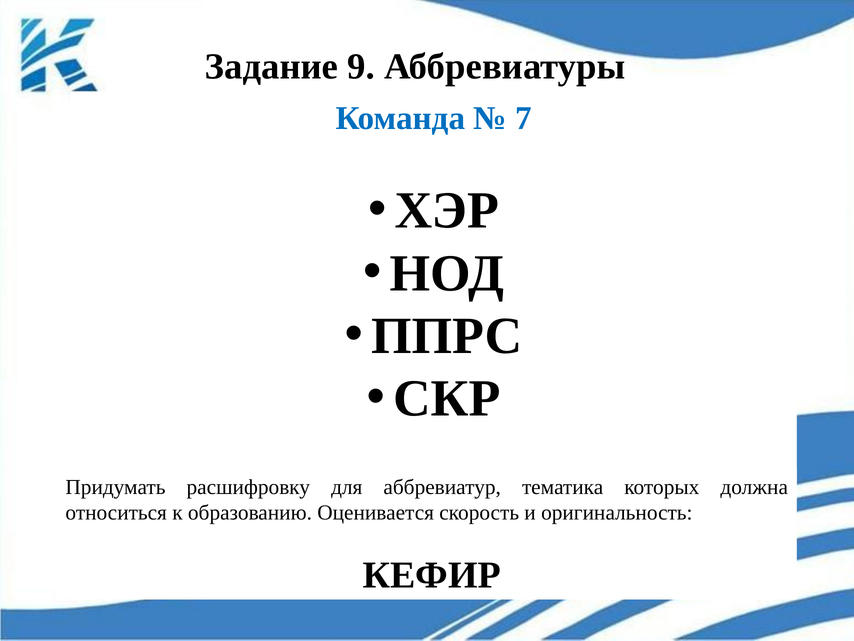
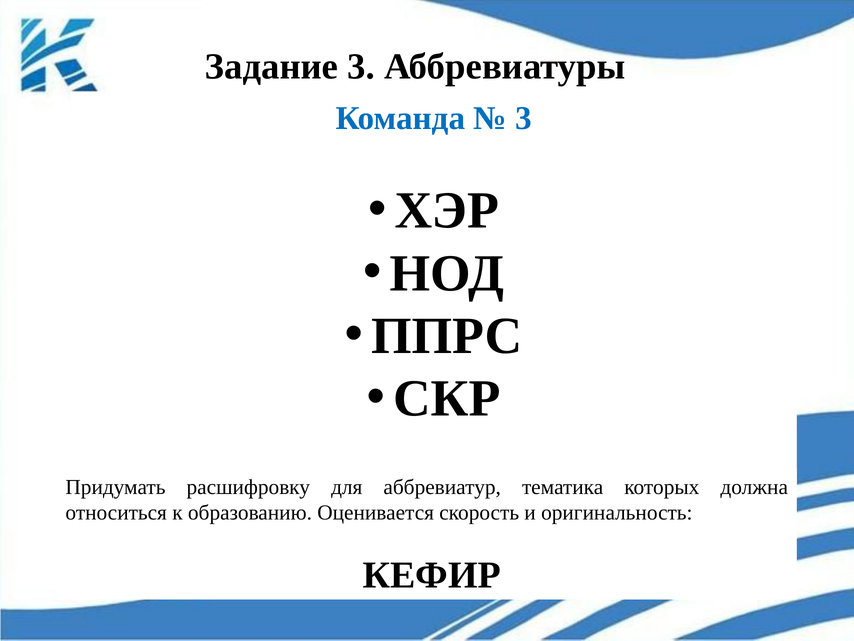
Задание 9: 9 -> 3 (361, 67)
7: 7 -> 3 (523, 118)
